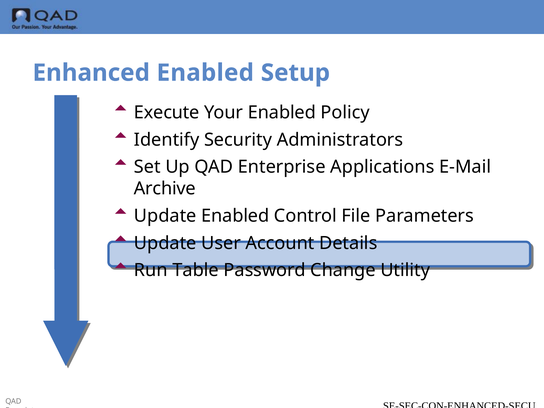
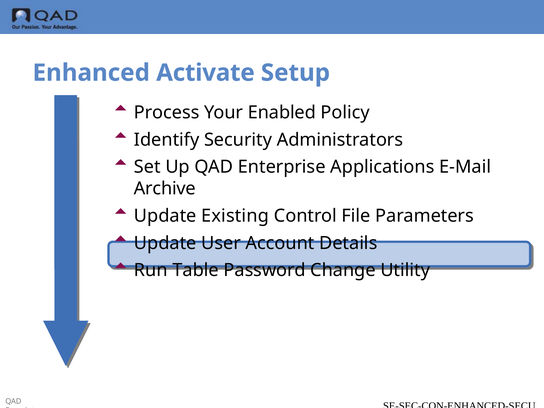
Enabled: Enabled -> Activate (205, 73)
Execute: Execute -> Process (167, 112)
Update Enabled: Enabled -> Existing (235, 216)
